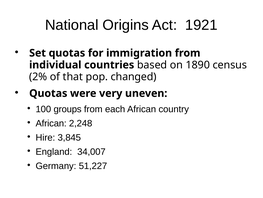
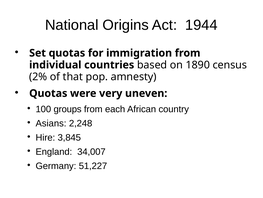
1921: 1921 -> 1944 (201, 25)
changed: changed -> amnesty (134, 77)
African: African -> Asians (51, 123)
